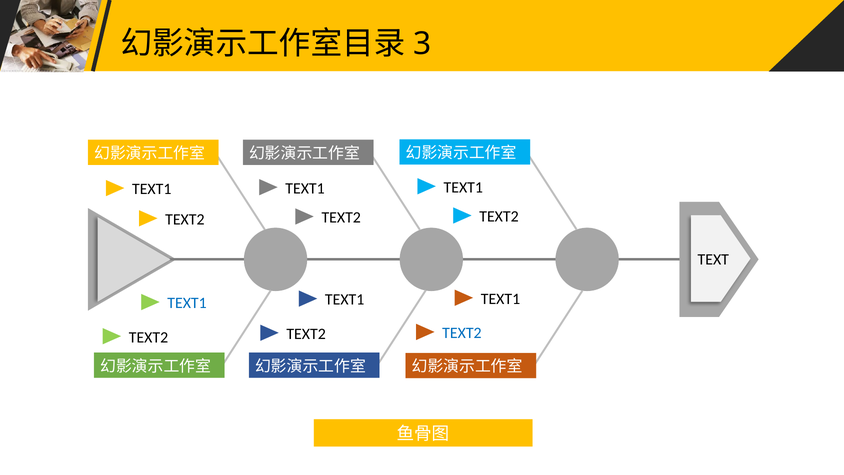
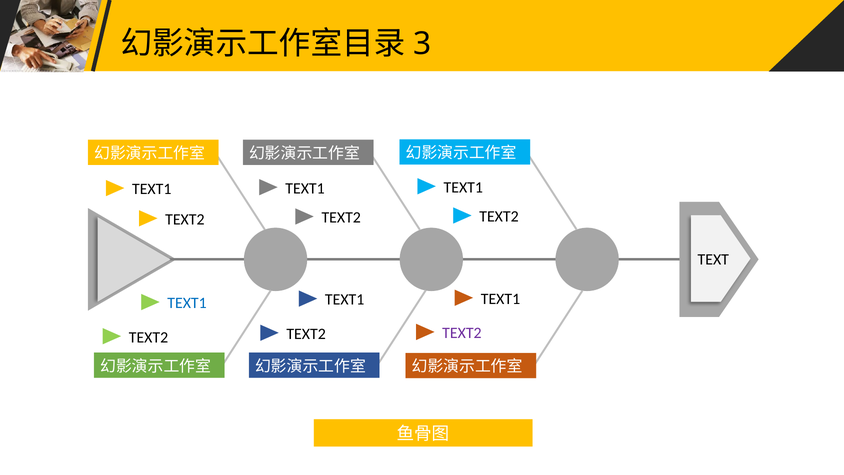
TEXT2 colour: blue -> purple (462, 333)
